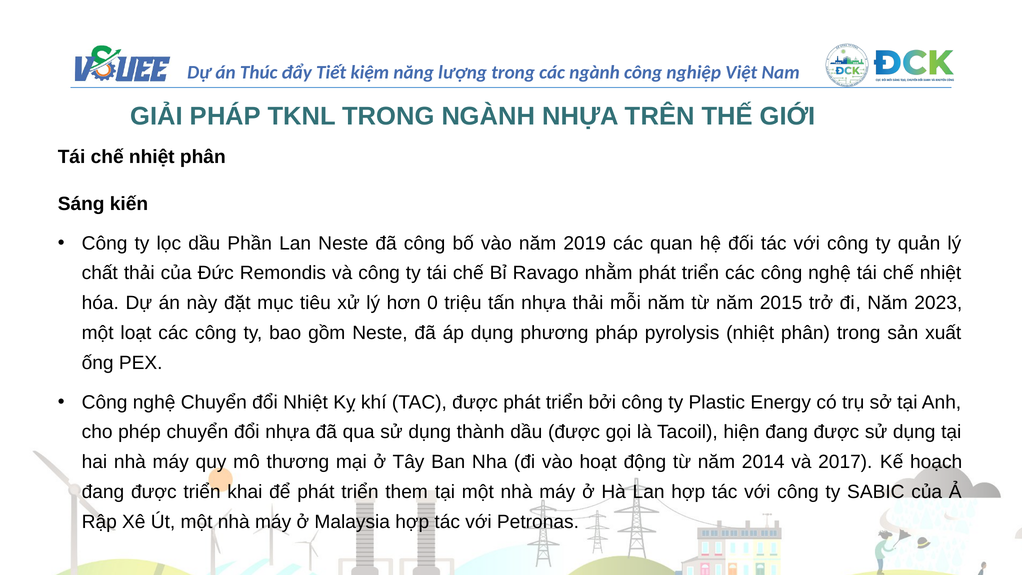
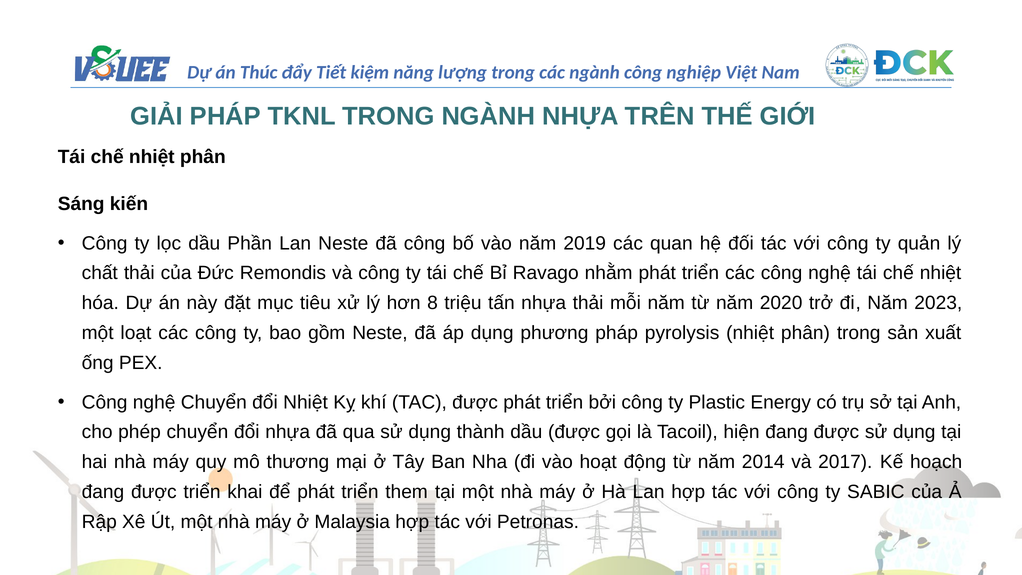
0: 0 -> 8 (432, 303)
2015: 2015 -> 2020 (781, 303)
